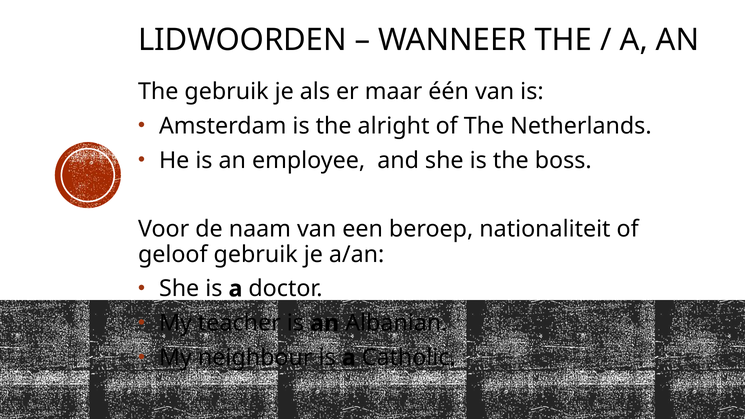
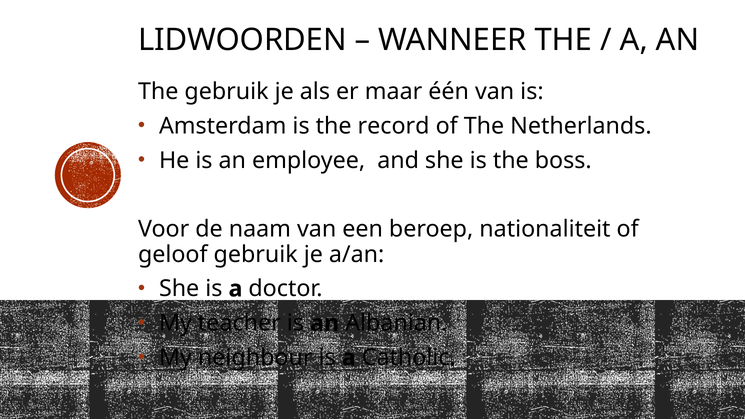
alright: alright -> record (394, 126)
